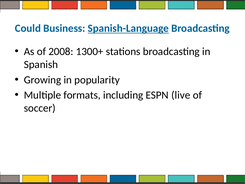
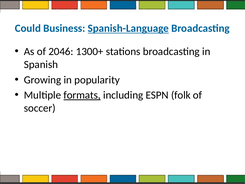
2008: 2008 -> 2046 (61, 51)
formats underline: none -> present (82, 95)
live: live -> folk (181, 95)
